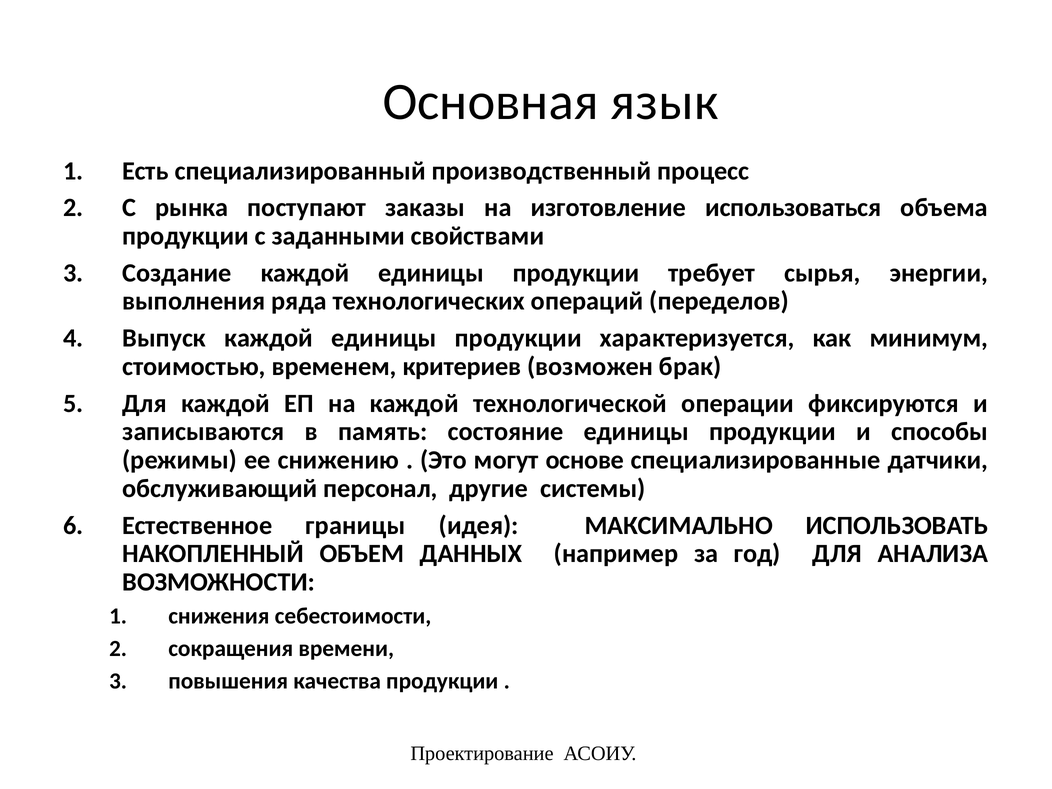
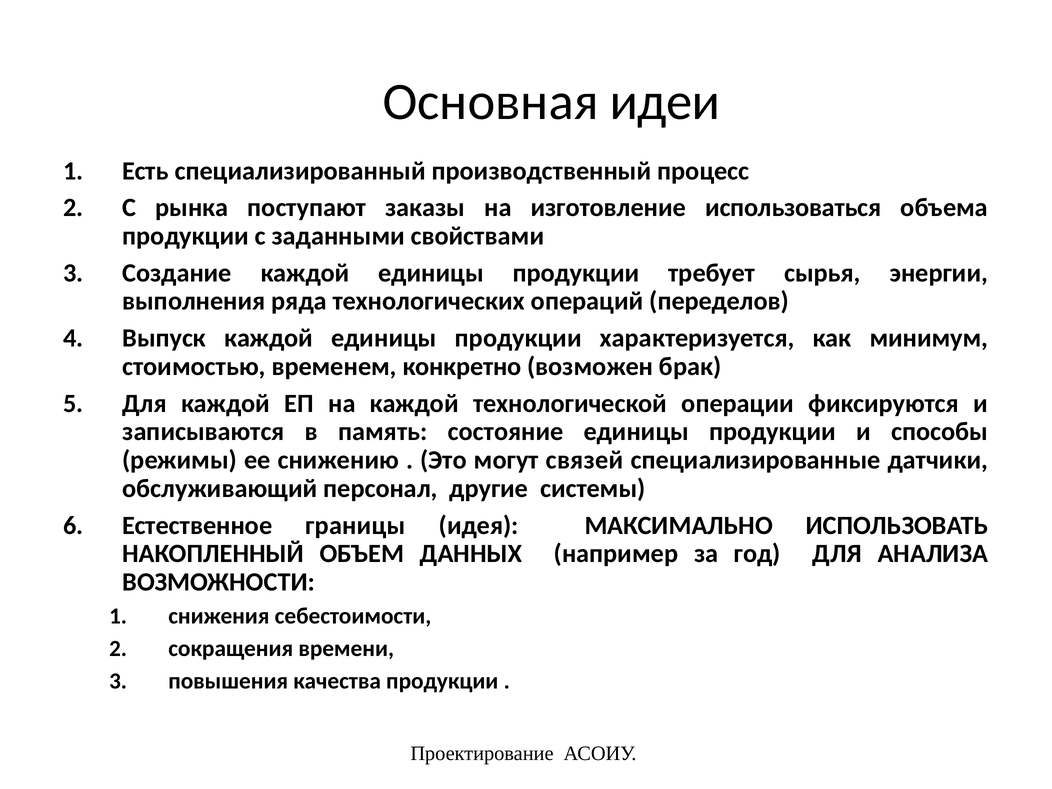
язык: язык -> идеи (665, 102)
критериев: критериев -> конкретно (462, 367)
основе: основе -> связей (585, 460)
